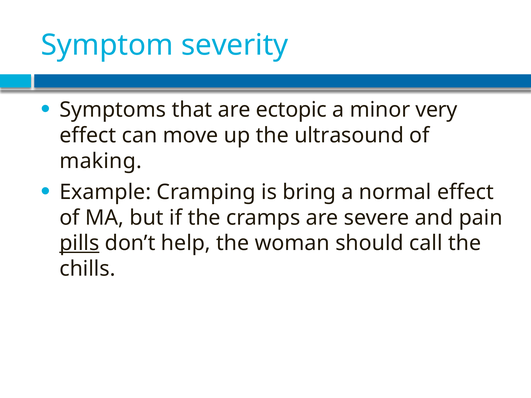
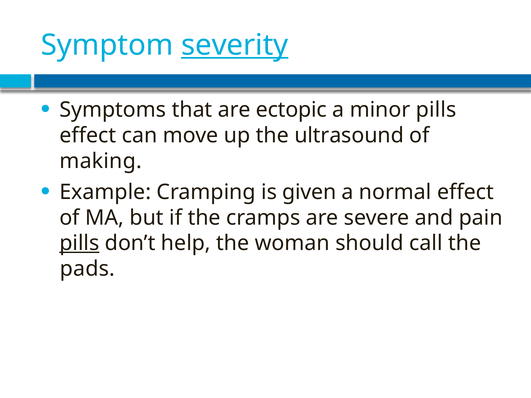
severity underline: none -> present (235, 45)
minor very: very -> pills (436, 110)
bring: bring -> given (309, 192)
chills: chills -> pads (87, 269)
